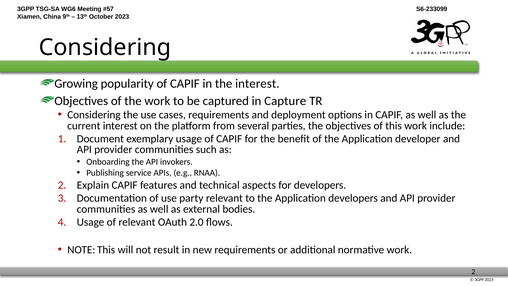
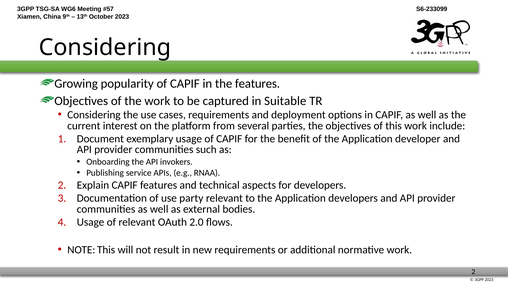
the interest: interest -> features (257, 84)
Capture: Capture -> Suitable (285, 101)
